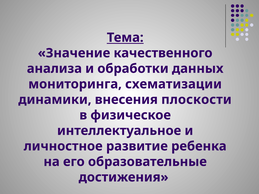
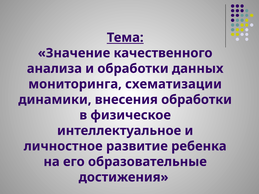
внесения плоскости: плоскости -> обработки (197, 100)
